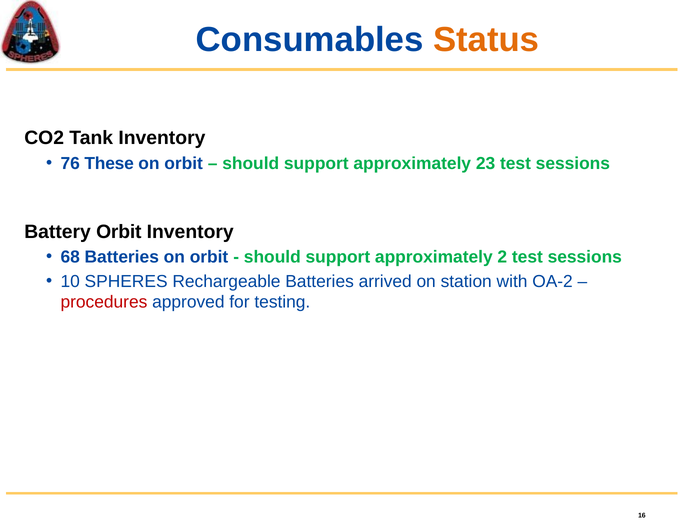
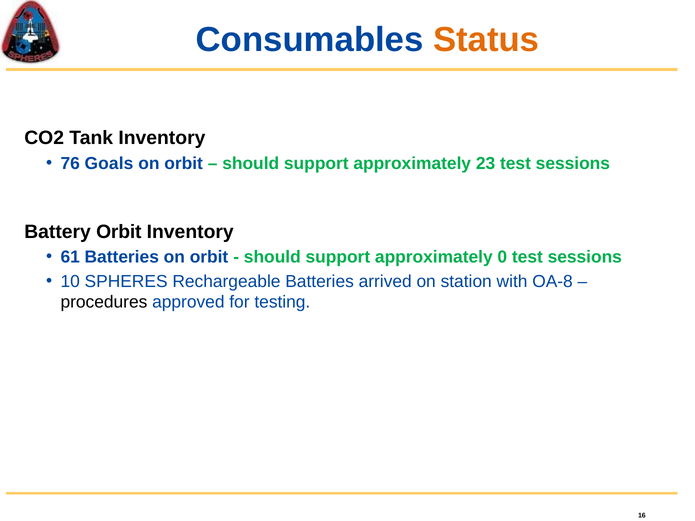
These: These -> Goals (109, 163)
68: 68 -> 61 (70, 257)
2: 2 -> 0 (502, 257)
OA-2: OA-2 -> OA-8 (553, 282)
procedures colour: red -> black (104, 302)
